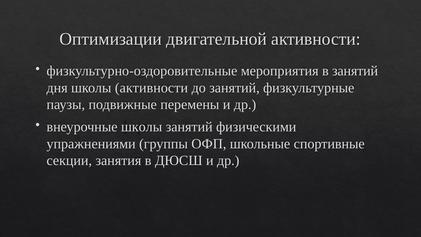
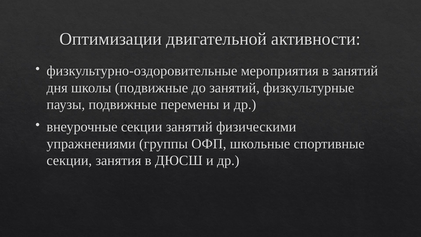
школы активности: активности -> подвижные (151, 88)
внеурочные школы: школы -> секции (142, 127)
